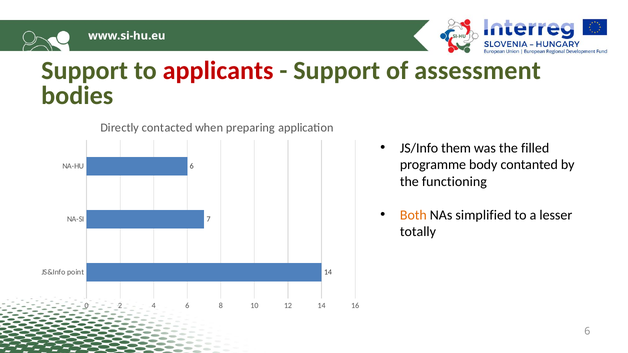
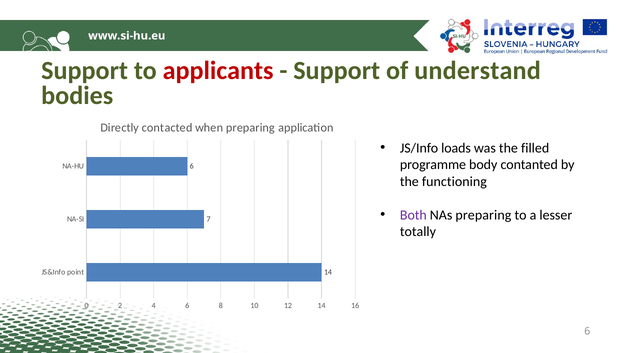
assessment: assessment -> understand (478, 71)
them: them -> loads (456, 148)
Both colour: orange -> purple (413, 215)
NAs simplified: simplified -> preparing (483, 215)
